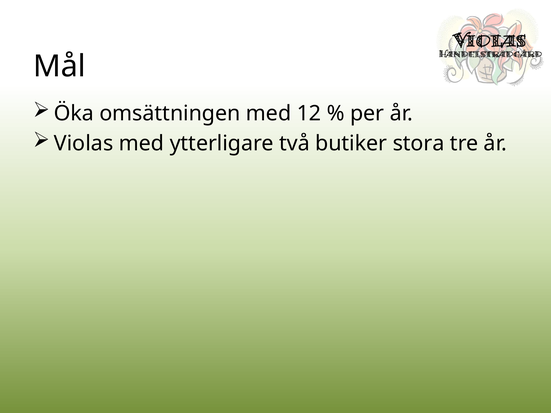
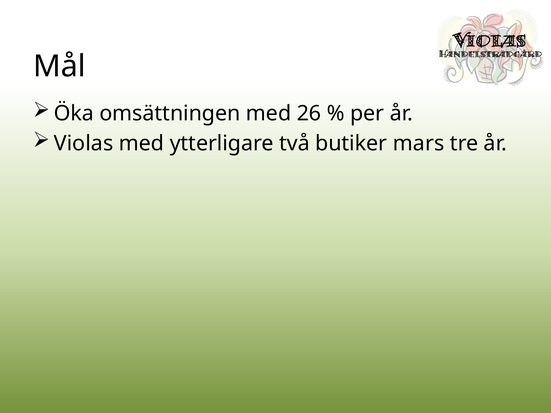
12: 12 -> 26 (309, 114)
stora: stora -> mars (418, 144)
